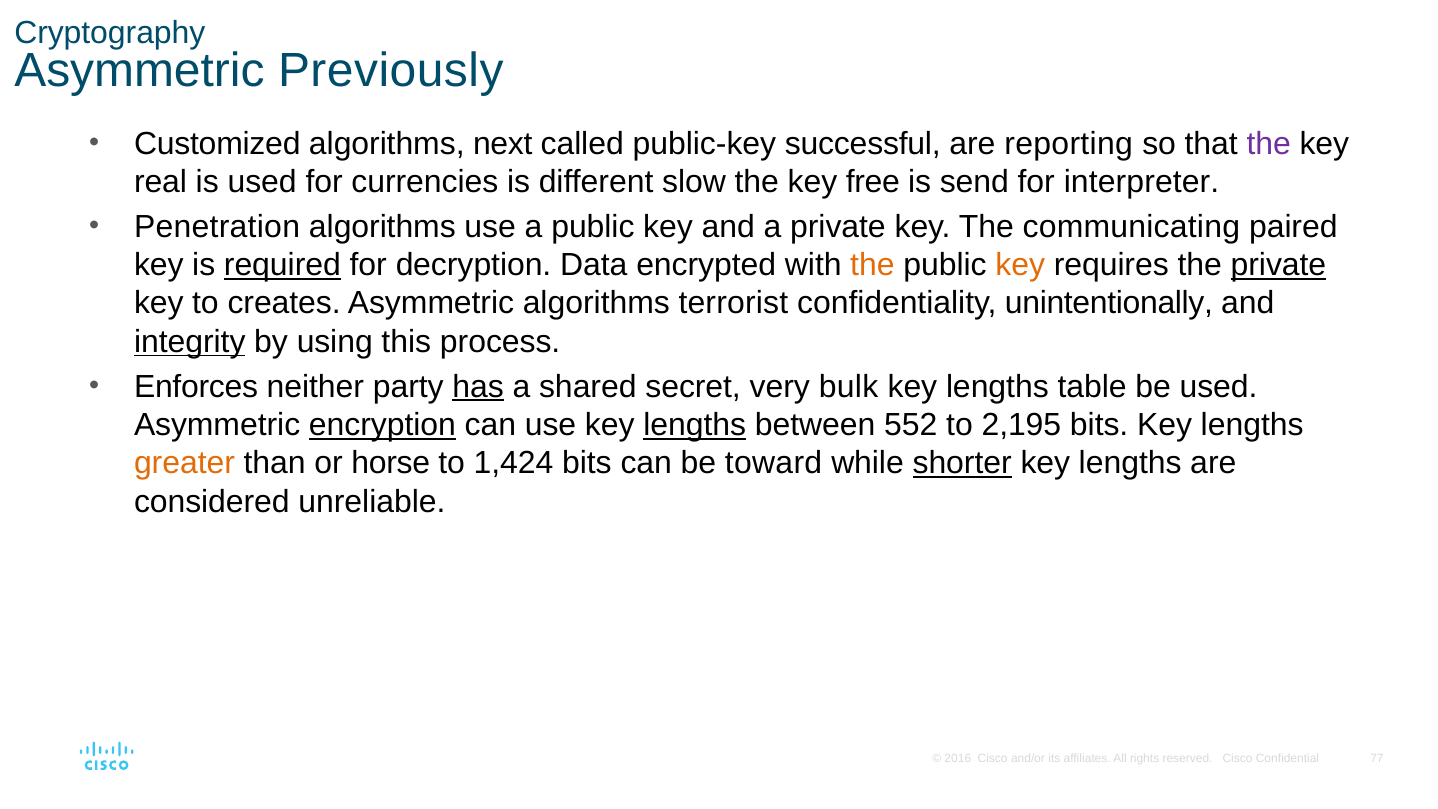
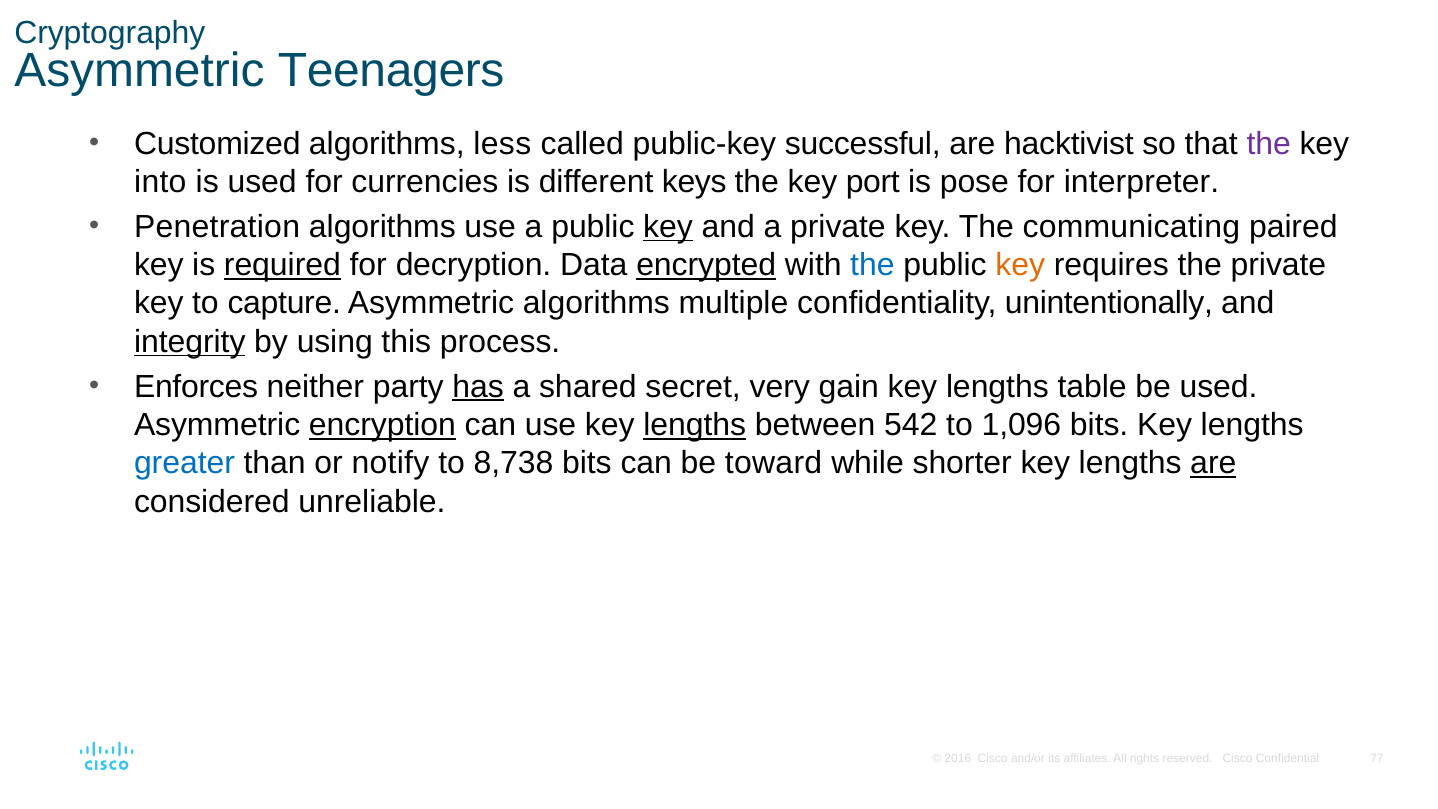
Previously: Previously -> Teenagers (391, 71)
next: next -> less (502, 144)
reporting: reporting -> hacktivist (1069, 144)
real: real -> into (160, 182)
slow: slow -> keys (694, 182)
free: free -> port (873, 182)
send: send -> pose (974, 182)
key underline: none -> present (668, 227)
encrypted underline: none -> present (706, 265)
the colour: orange -> blue (872, 265)
private underline: present -> none (1278, 265)
creates: creates -> capture (284, 303)
terrorist: terrorist -> multiple (733, 303)
bulk: bulk -> gain (849, 386)
552: 552 -> 542 (911, 425)
2,195: 2,195 -> 1,096 (1021, 425)
greater colour: orange -> blue (184, 463)
horse: horse -> notify (390, 463)
1,424: 1,424 -> 8,738 (514, 463)
shorter underline: present -> none (962, 463)
are underline: none -> present (1213, 463)
